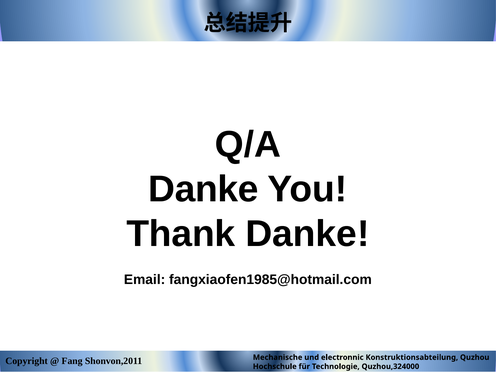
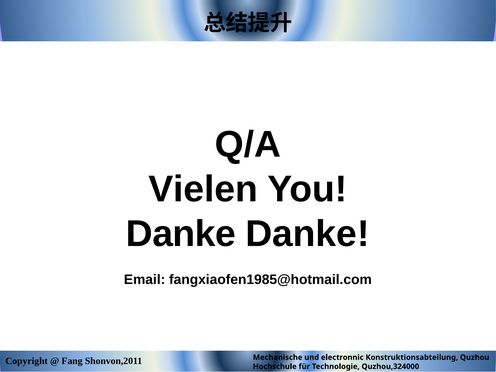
Danke: Danke -> Vielen (203, 189)
Thank: Thank -> Danke (181, 234)
